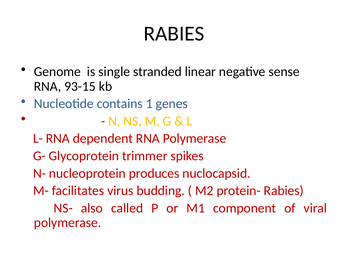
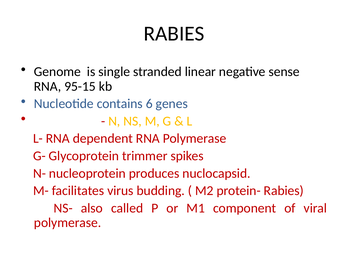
93-15: 93-15 -> 95-15 (80, 86)
1: 1 -> 6 (149, 104)
